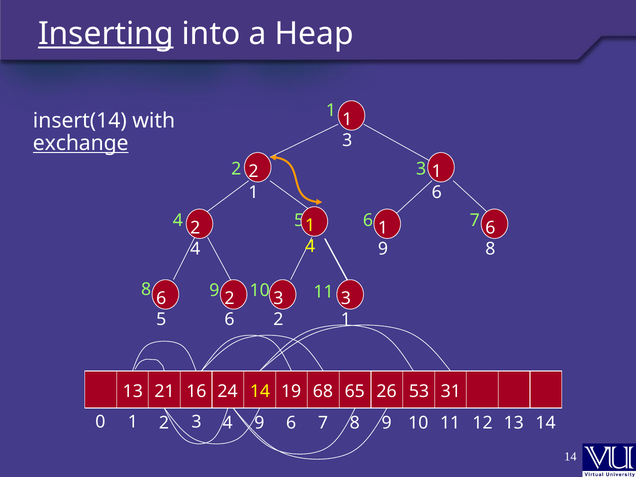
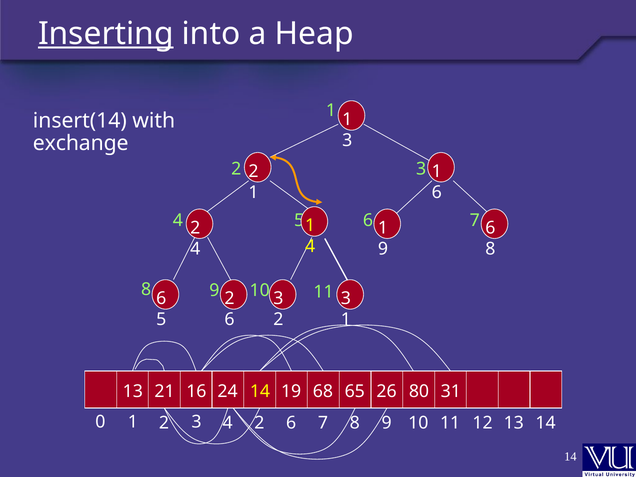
exchange underline: present -> none (81, 143)
53: 53 -> 80 (419, 391)
4 9: 9 -> 2 (259, 423)
